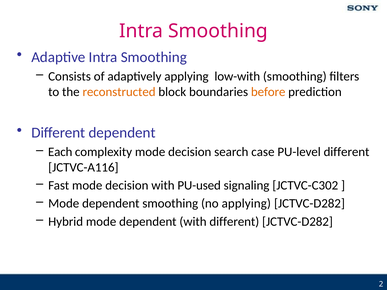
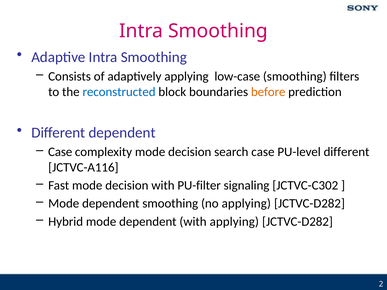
low-with: low-with -> low-case (237, 76)
reconstructed colour: orange -> blue (119, 92)
Each: Each -> Case (60, 152)
PU-used: PU-used -> PU-filter (199, 186)
with different: different -> applying (234, 222)
